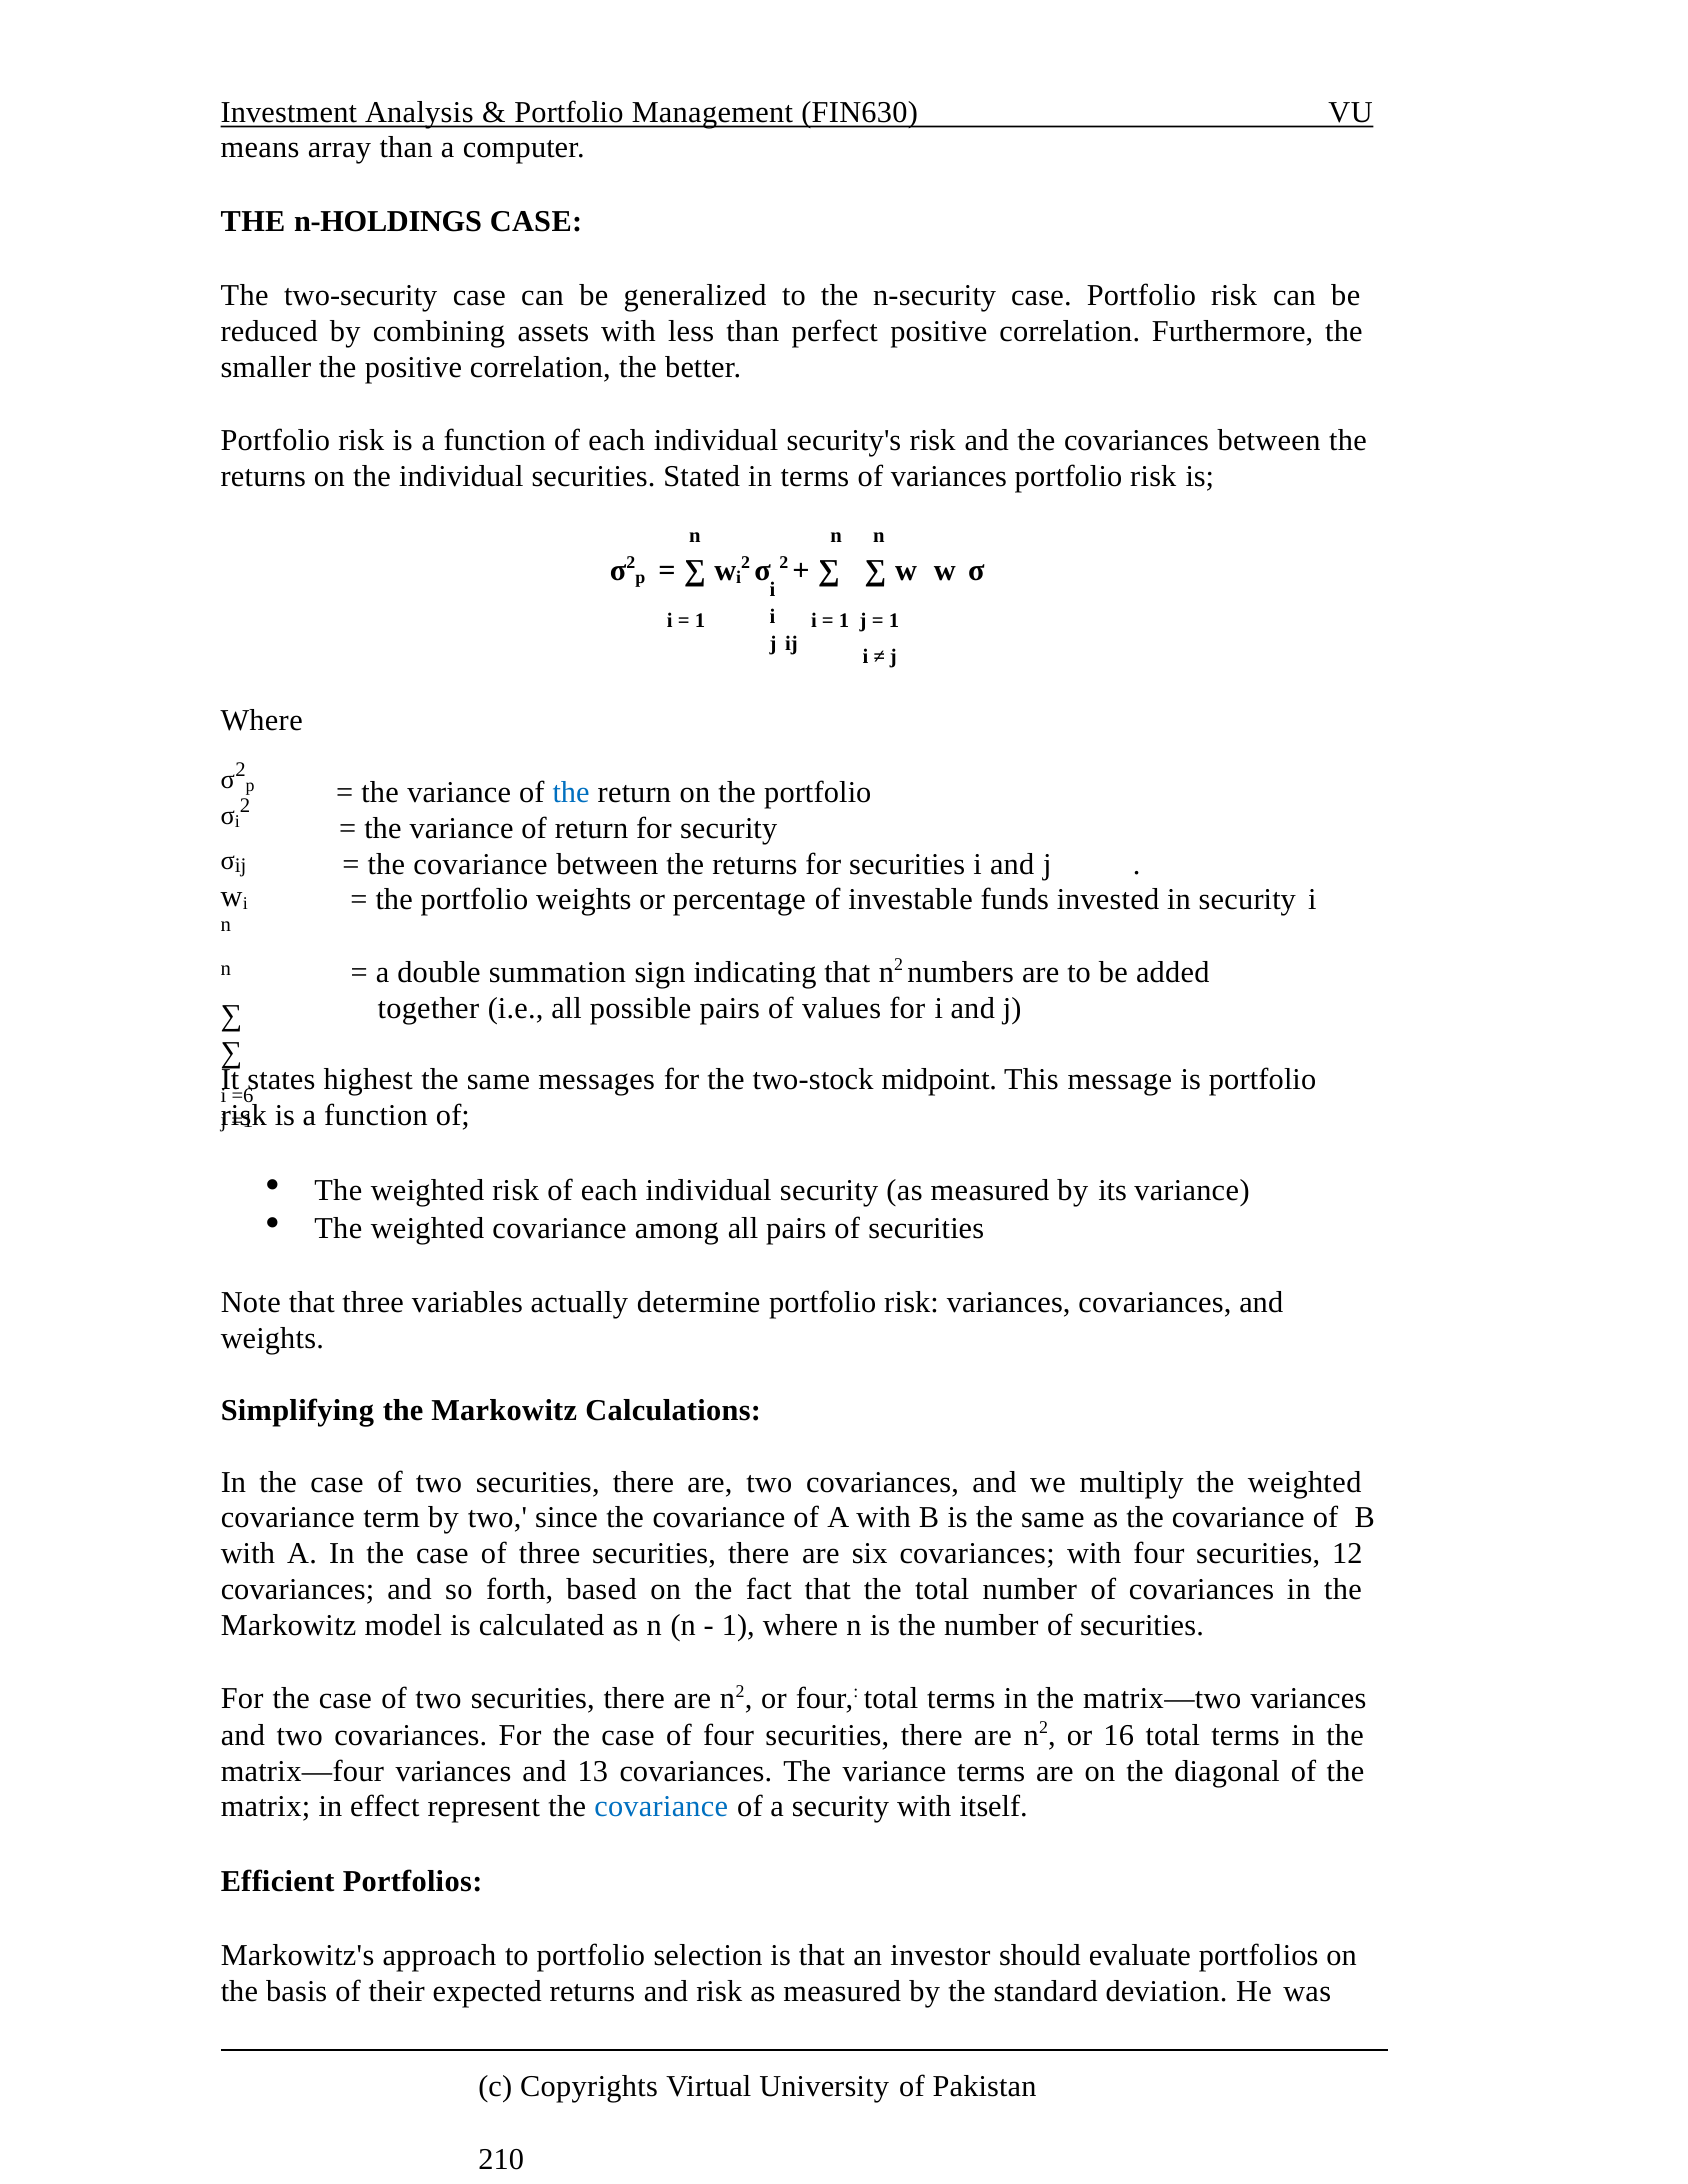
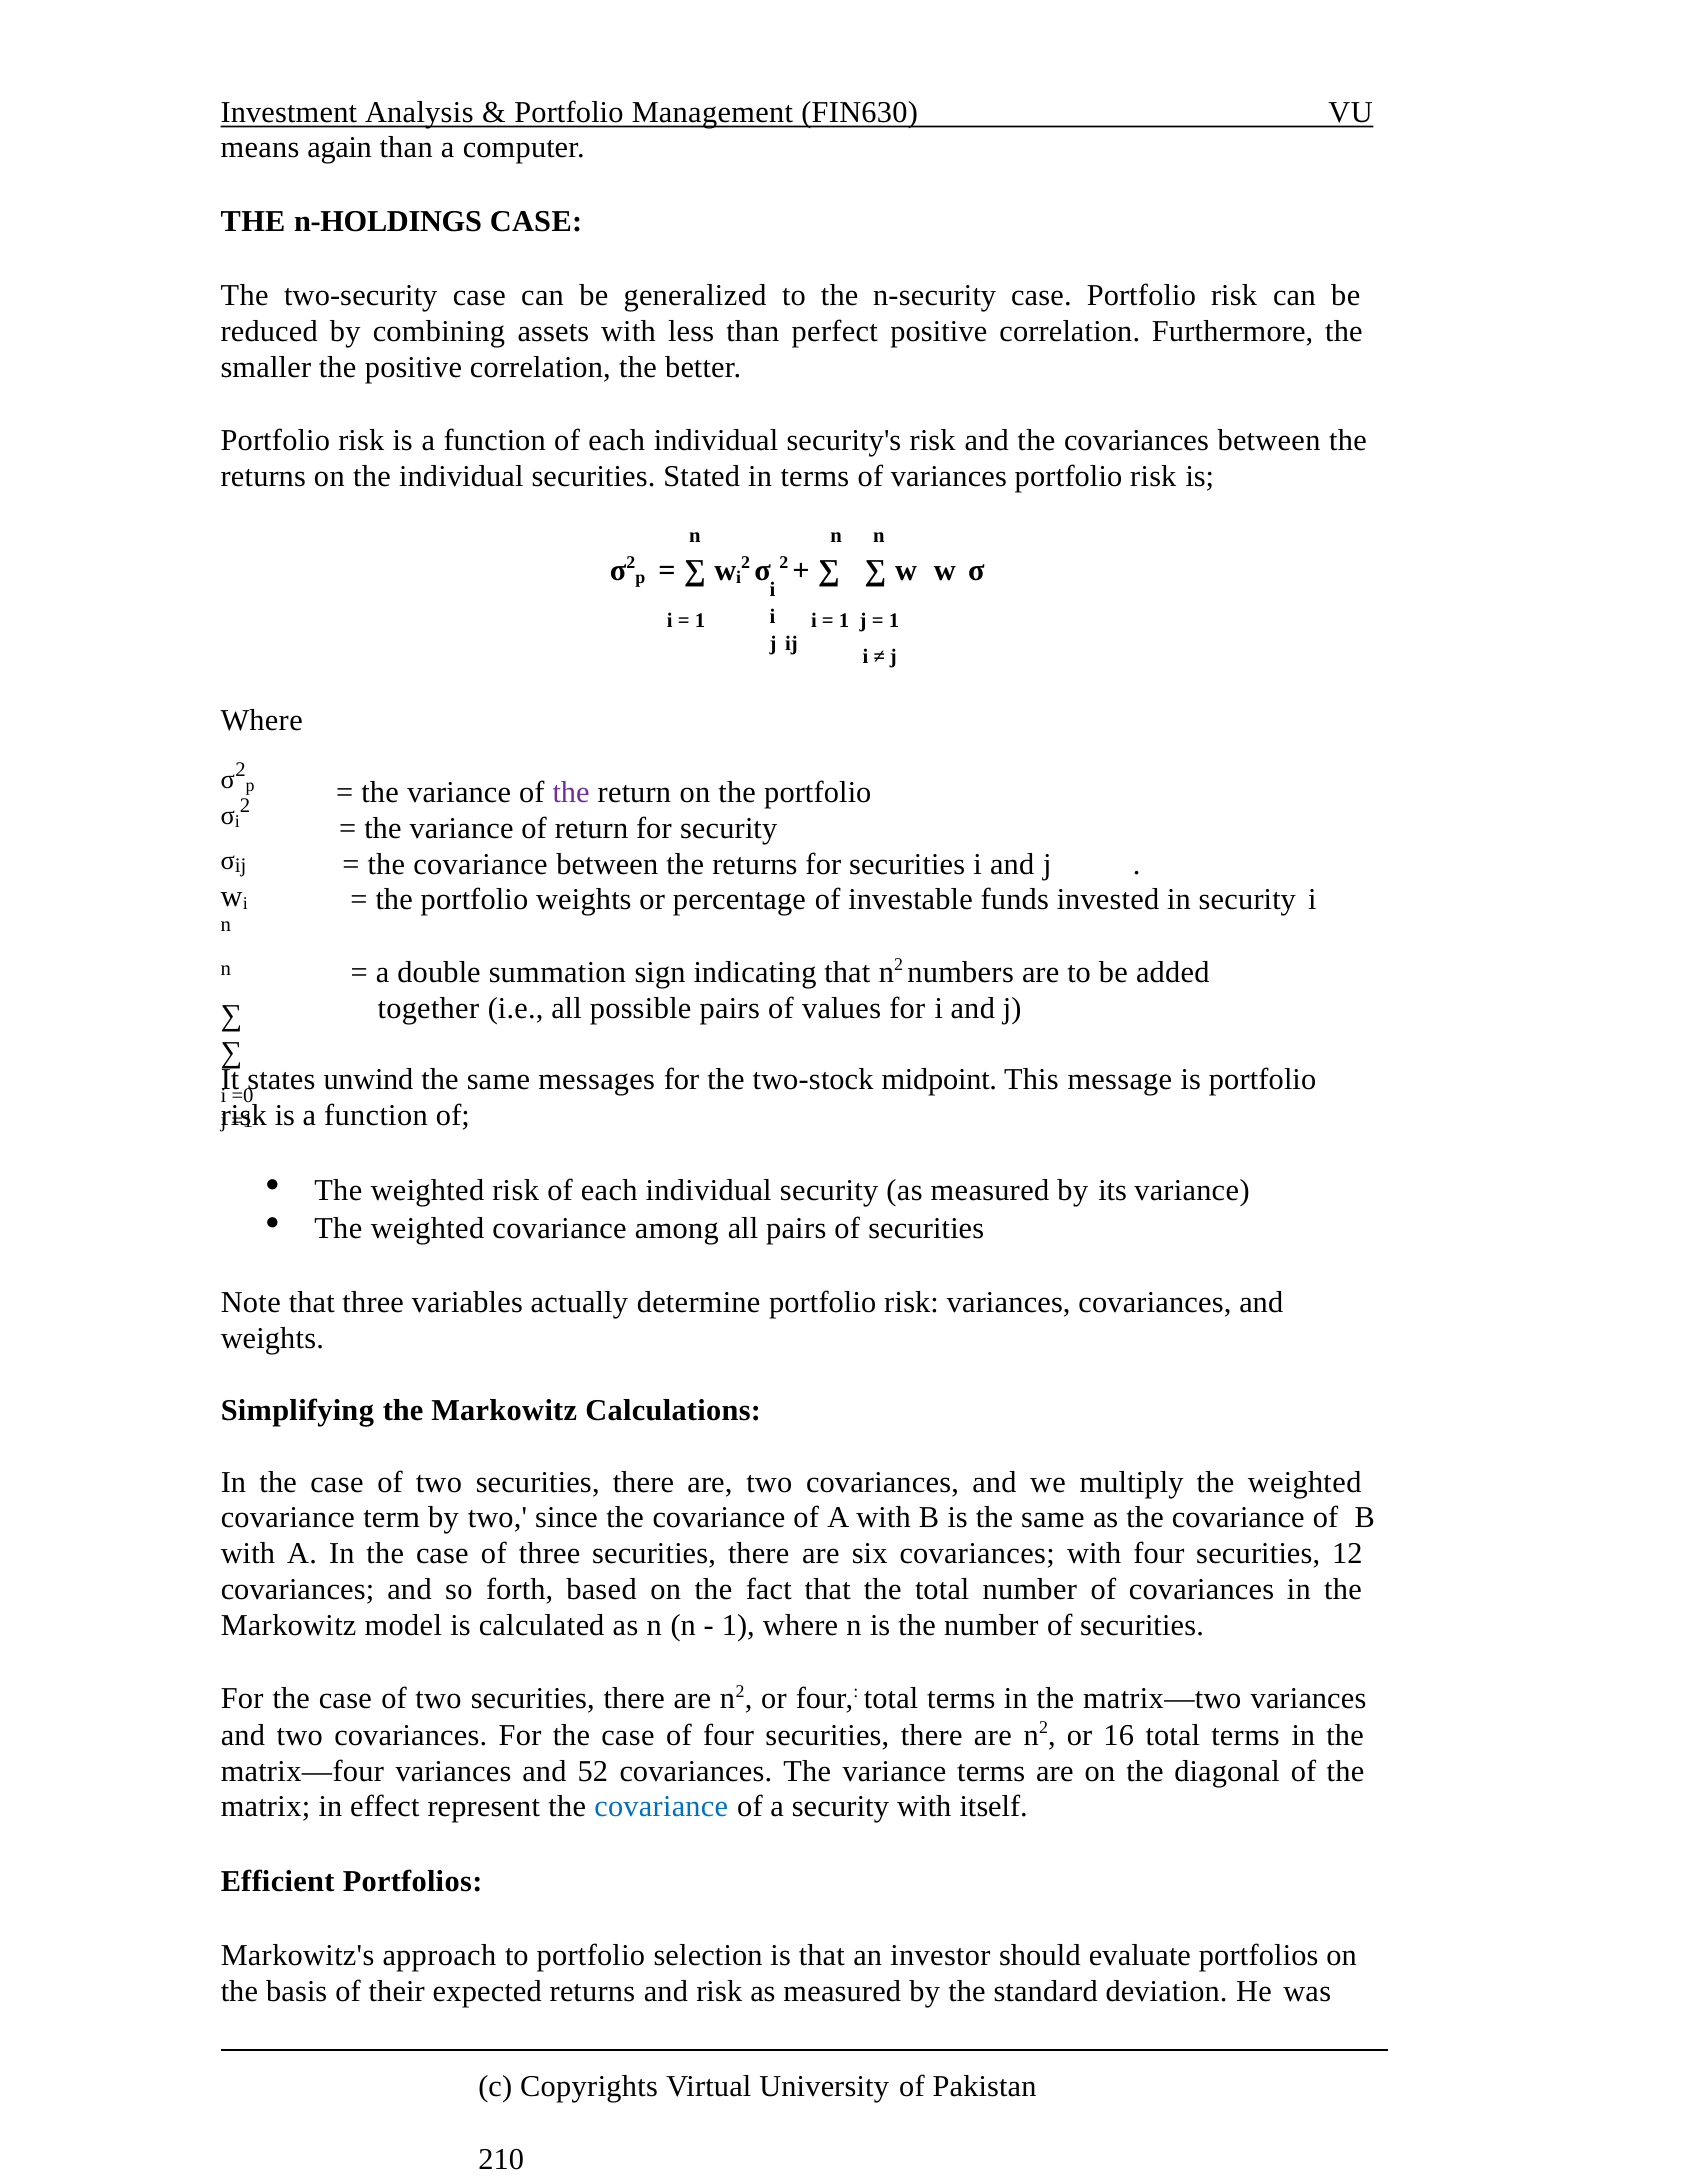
array: array -> again (340, 148)
the colour: blue -> purple (571, 792)
highest: highest -> unwind (368, 1080)
=6: =6 -> =0 (243, 1096)
13: 13 -> 52 (593, 1771)
